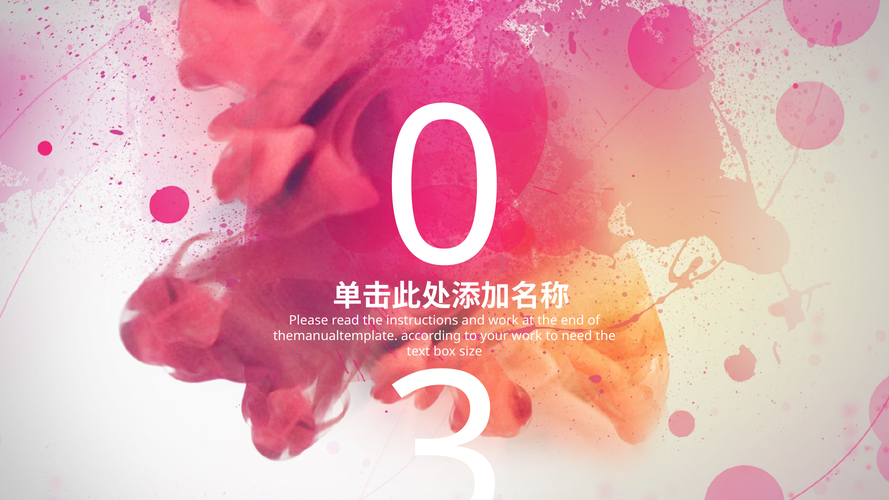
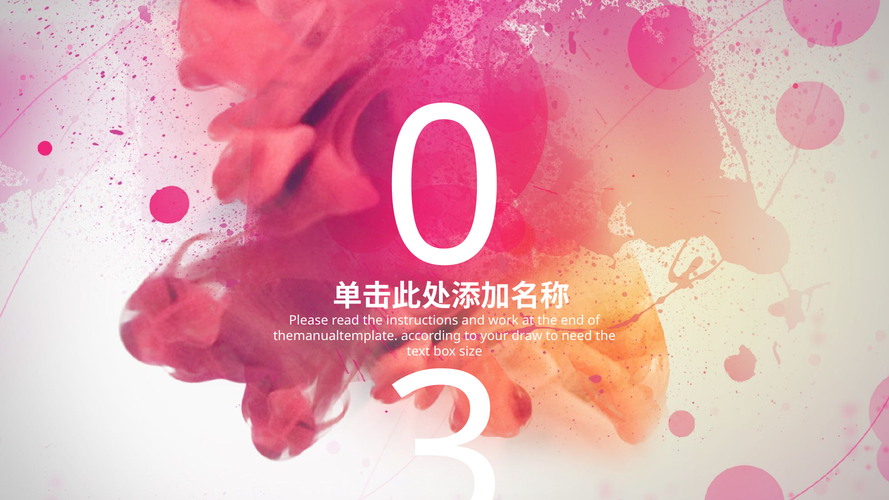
work: work -> draw (527, 336)
